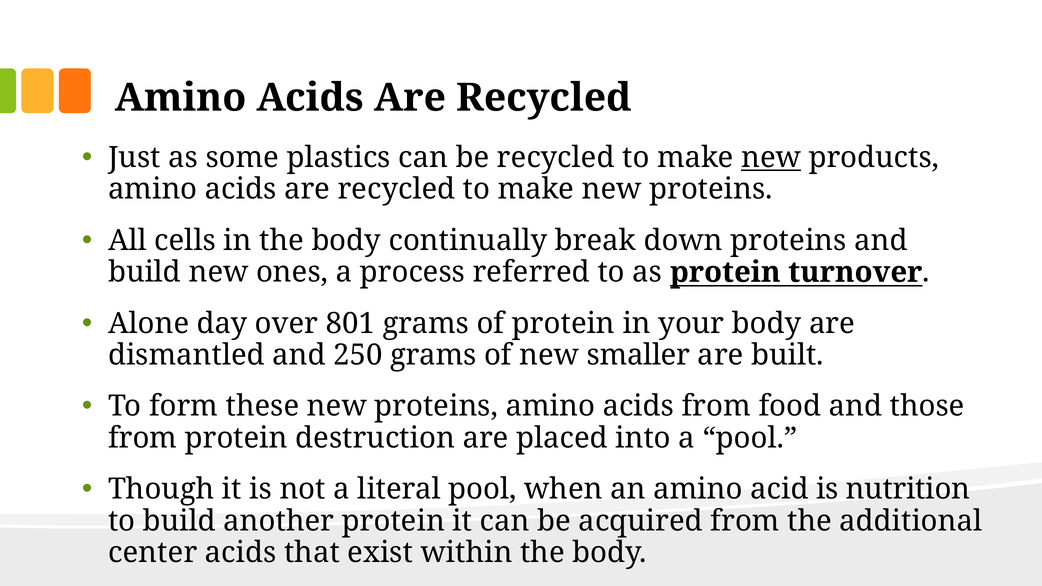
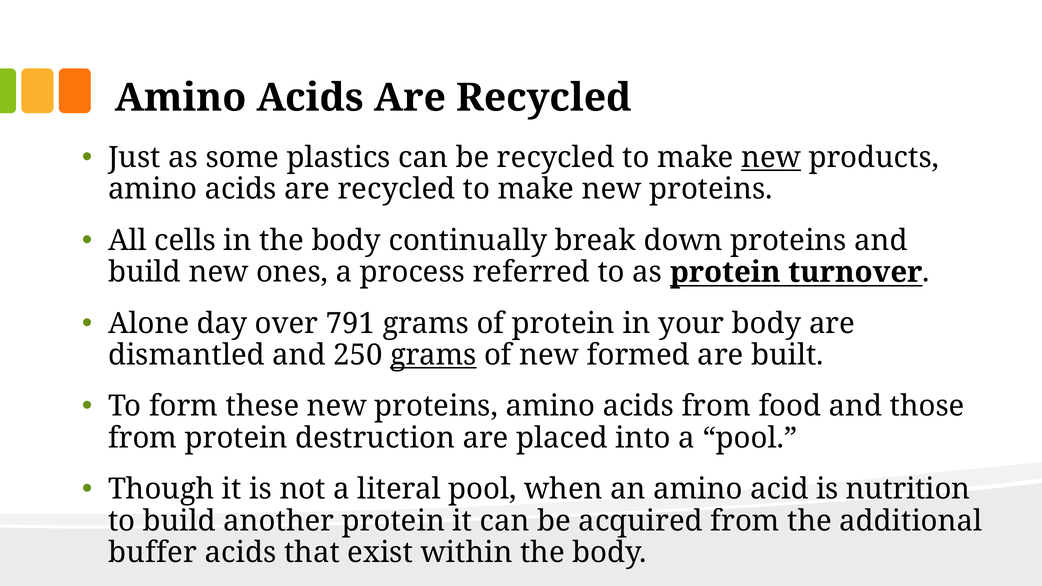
801: 801 -> 791 (350, 324)
grams underline: none -> present (433, 355)
smaller: smaller -> formed (638, 355)
center: center -> buffer (153, 553)
